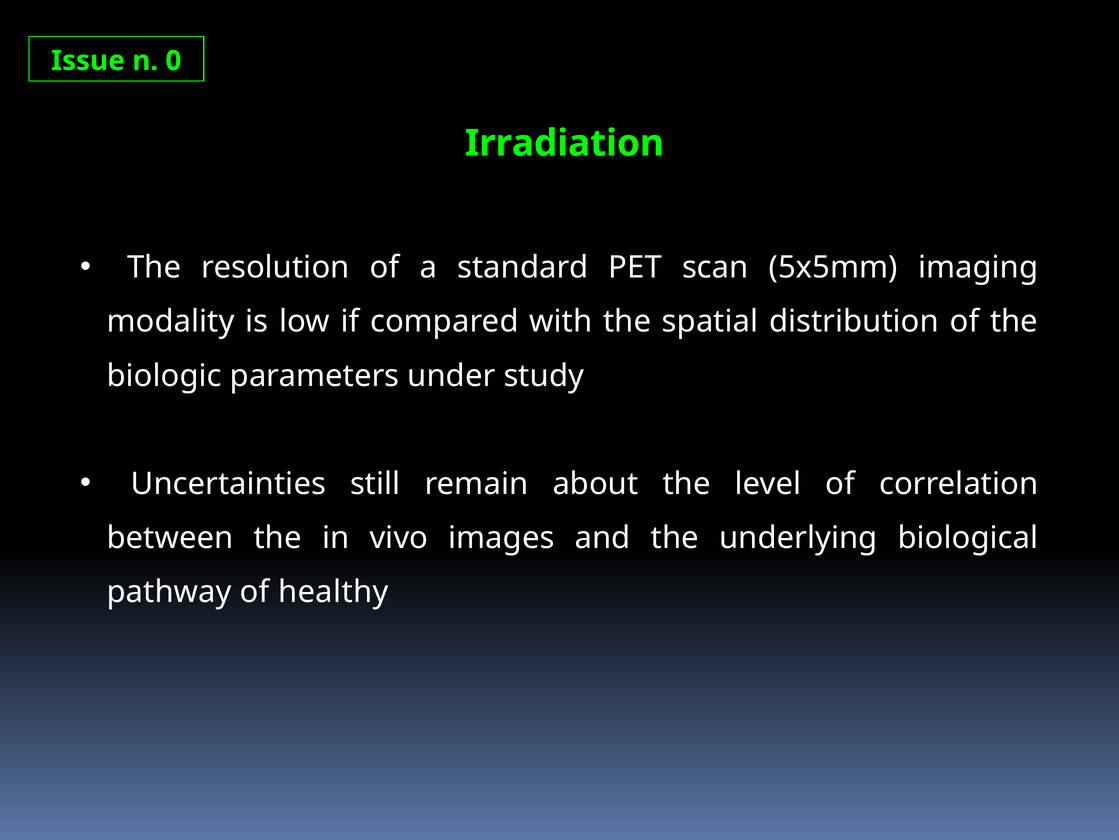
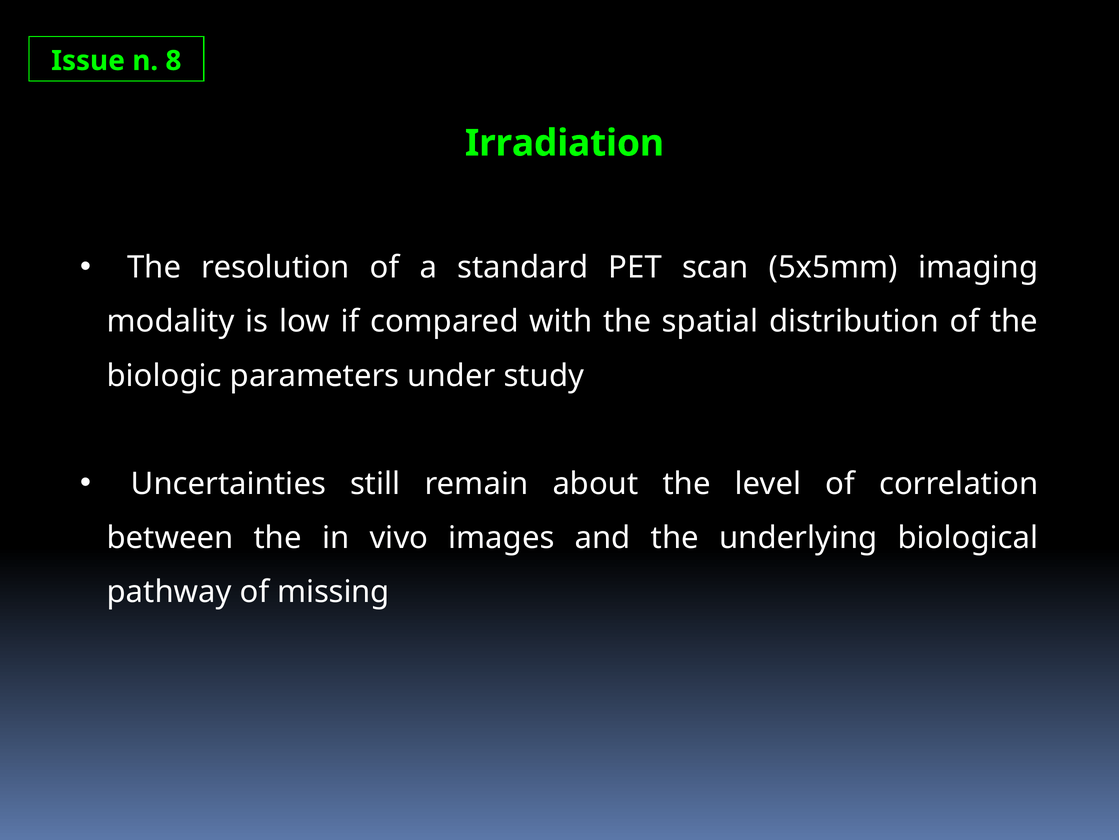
0: 0 -> 8 (173, 61)
healthy: healthy -> missing (333, 591)
